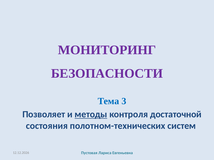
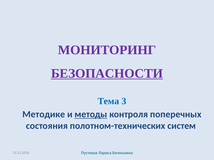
БЕЗОПАСНОСТИ underline: none -> present (107, 74)
Позволяет: Позволяет -> Методике (44, 115)
достаточной: достаточной -> поперечных (176, 115)
